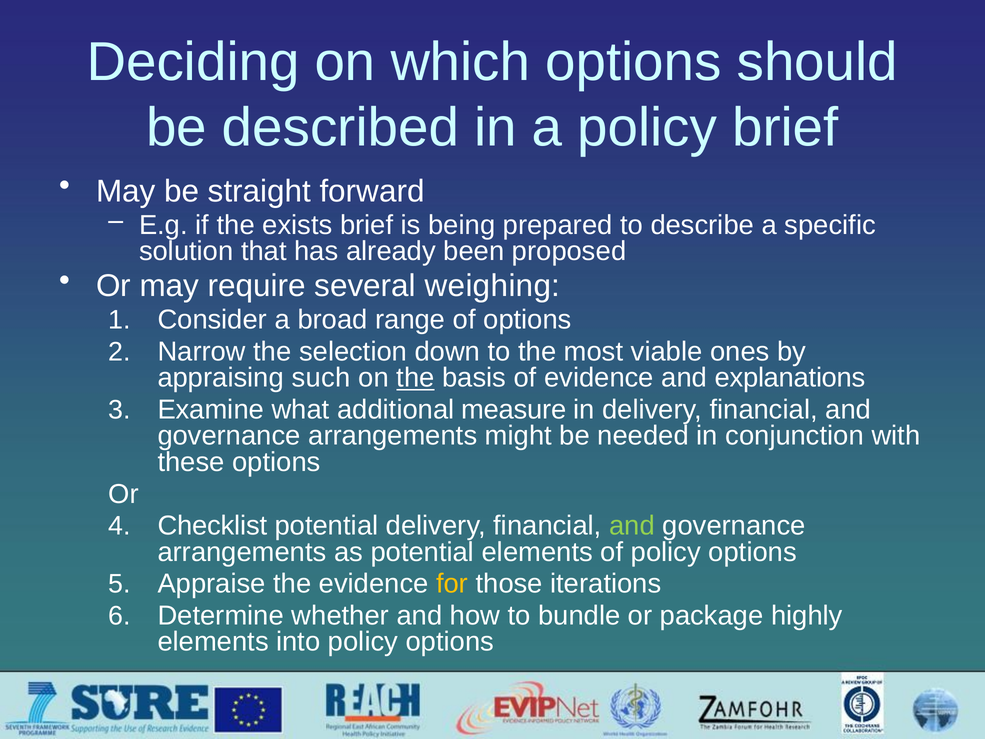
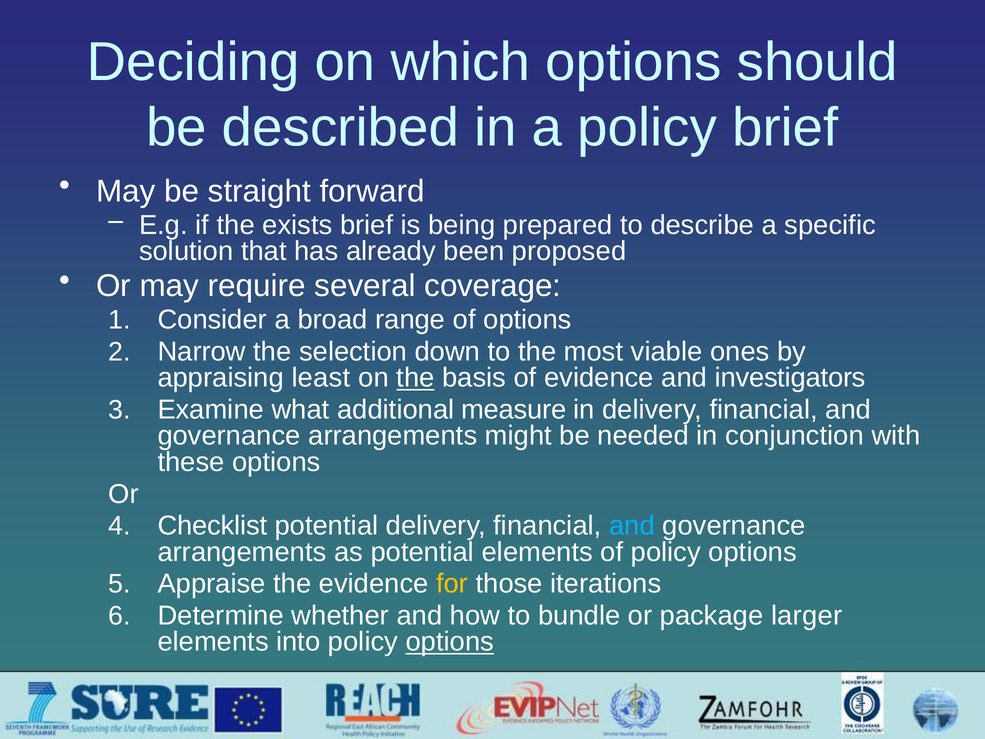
weighing: weighing -> coverage (493, 286)
such: such -> least (321, 378)
explanations: explanations -> investigators (790, 378)
and colour: light green -> light blue (632, 526)
highly: highly -> larger (807, 615)
options underline: none -> present (450, 642)
